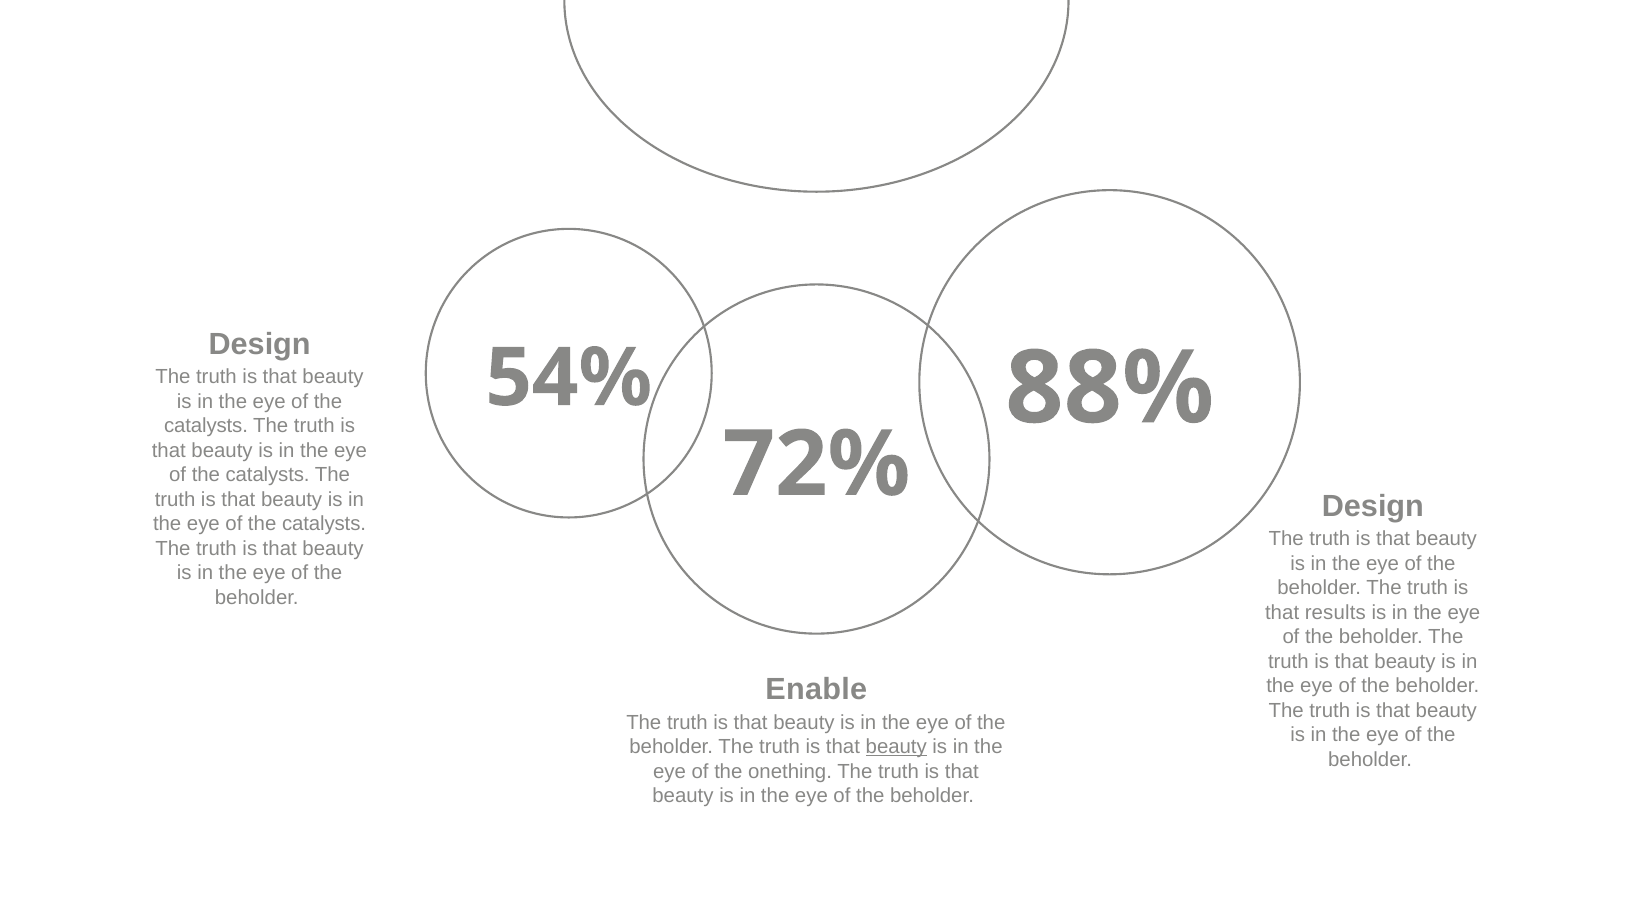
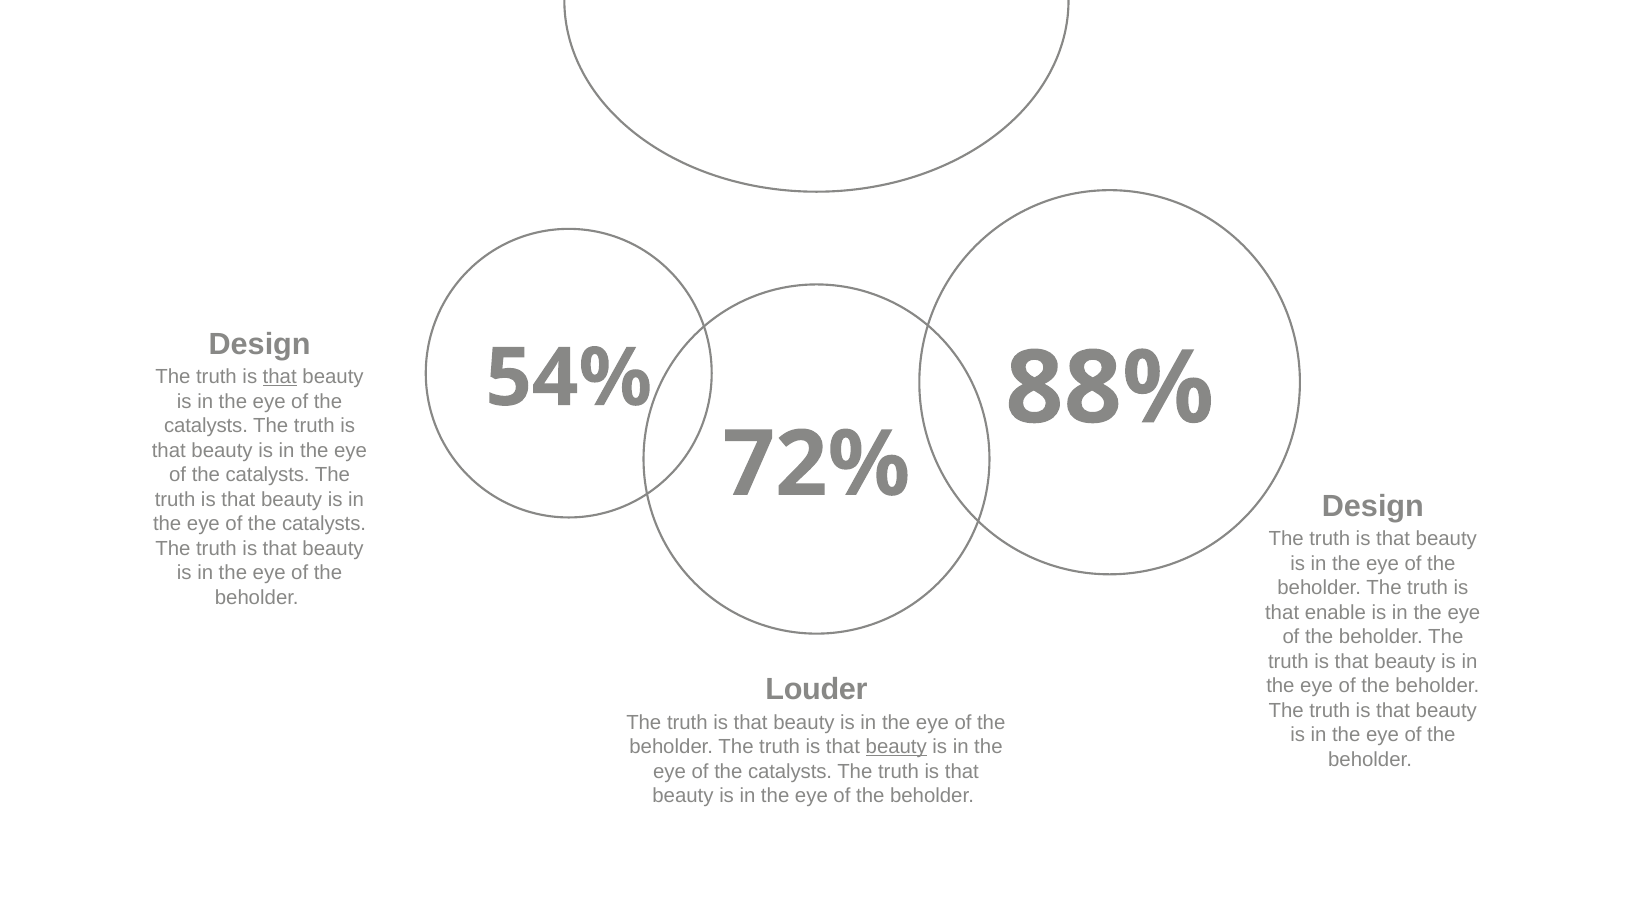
that underline: none -> present (280, 377)
results: results -> enable (1335, 613)
Enable: Enable -> Louder (817, 690)
onething: onething -> catalysts (790, 772)
